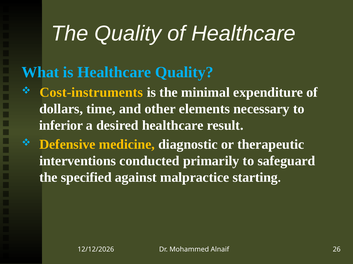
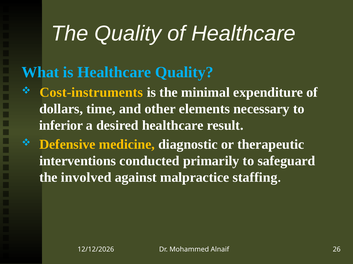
specified: specified -> involved (86, 178)
starting: starting -> staffing (255, 178)
